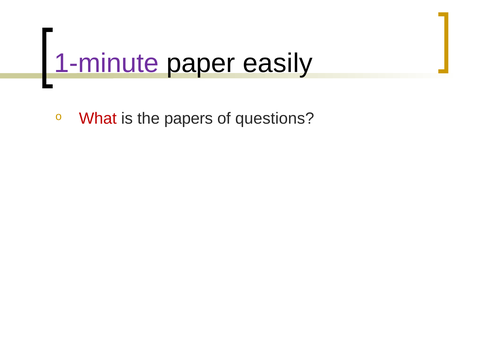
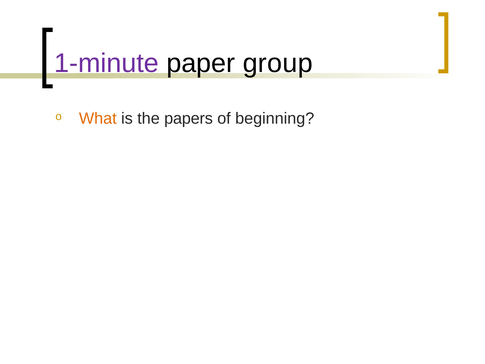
easily: easily -> group (278, 63)
What colour: red -> orange (98, 118)
questions: questions -> beginning (275, 118)
